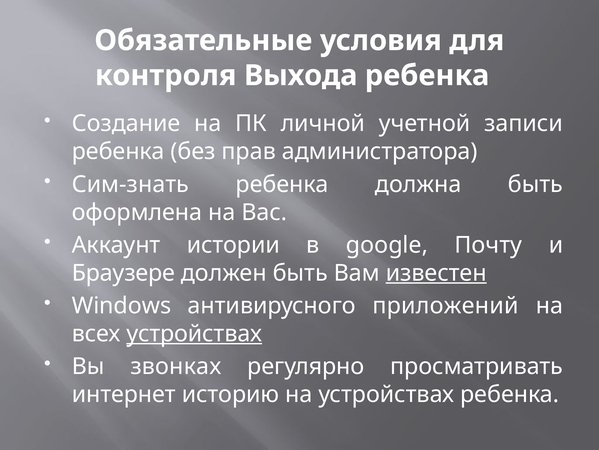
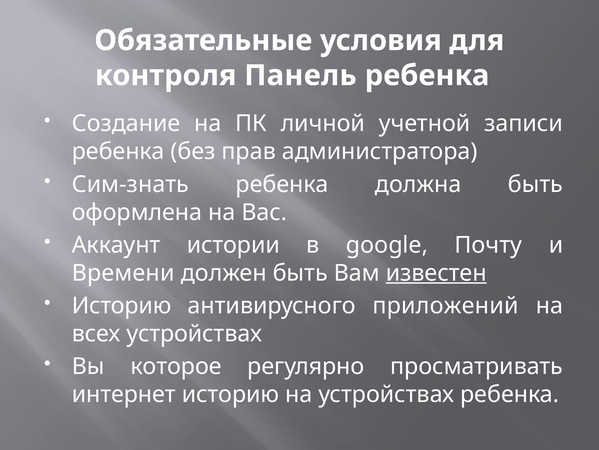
Выхода: Выхода -> Панель (300, 75)
Браузере: Браузере -> Времени (123, 273)
Windows: Windows -> Историю (122, 305)
устройствах underline: present -> none (194, 333)
звонках: звонках -> которое (176, 366)
